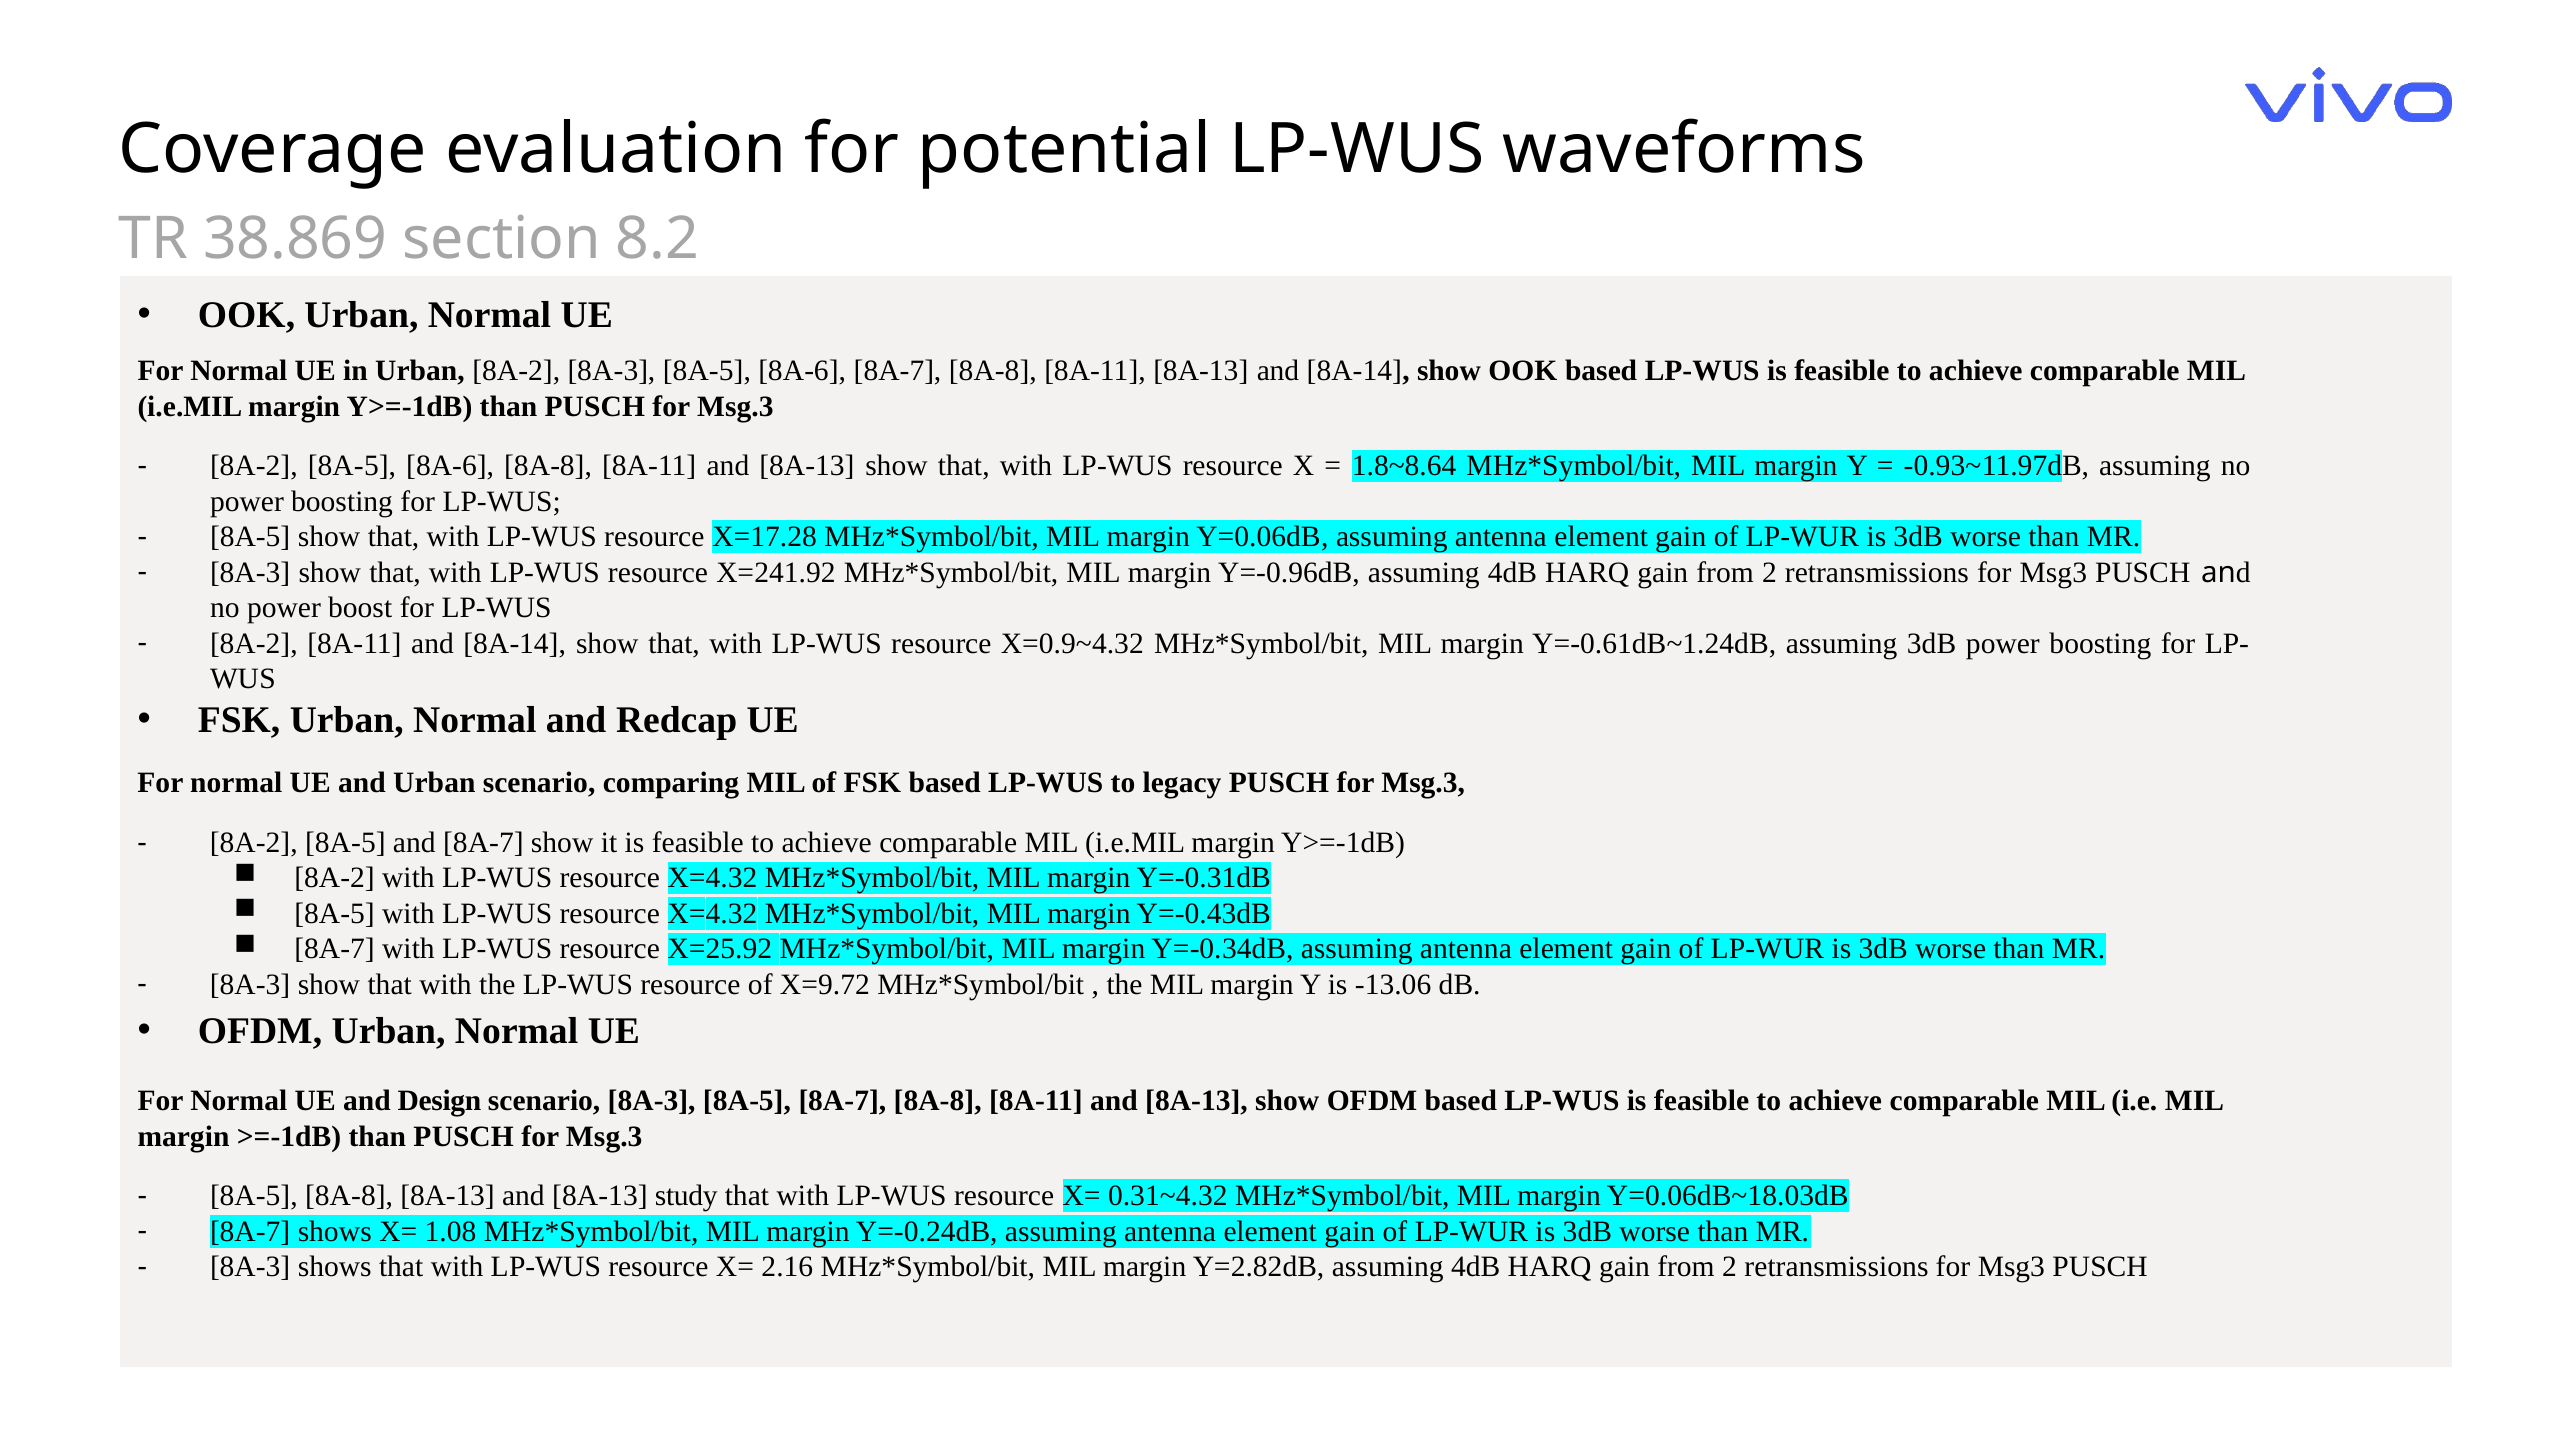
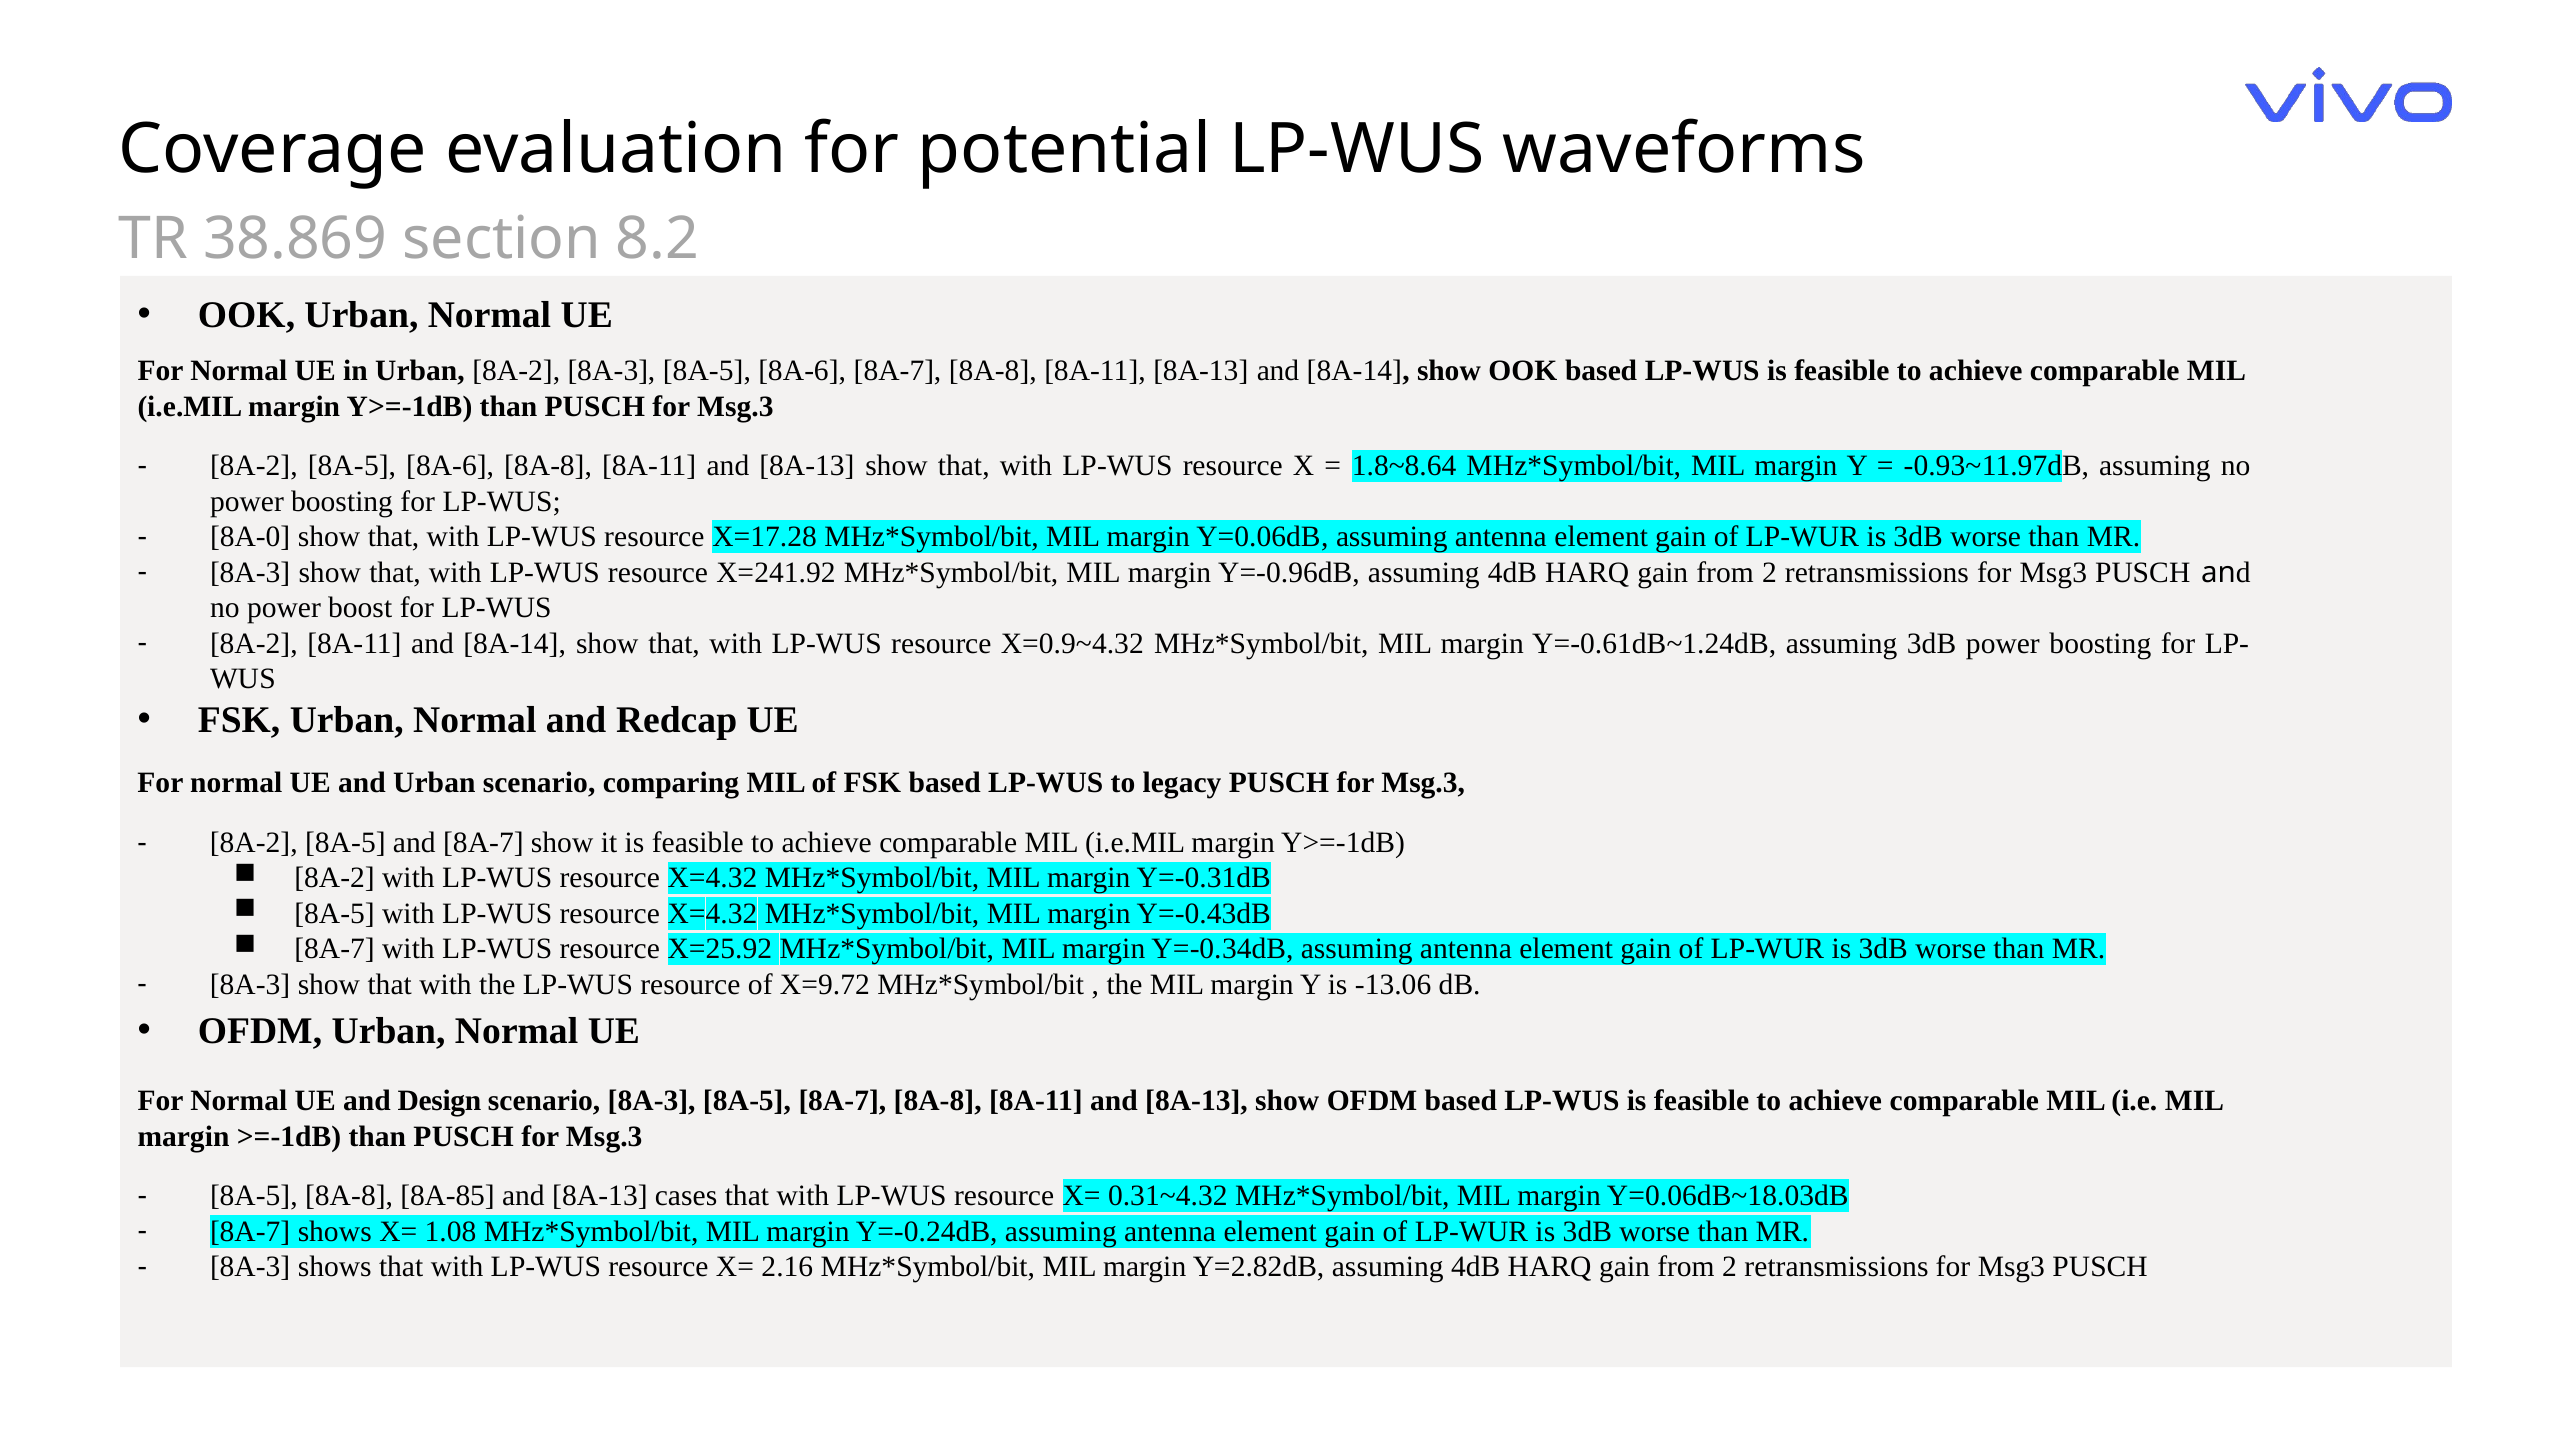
8A-5: 8A-5 -> 8A-0 (250, 537)
8A-8 8A-13: 8A-13 -> 8A-85 (447, 1196)
study: study -> cases (686, 1196)
